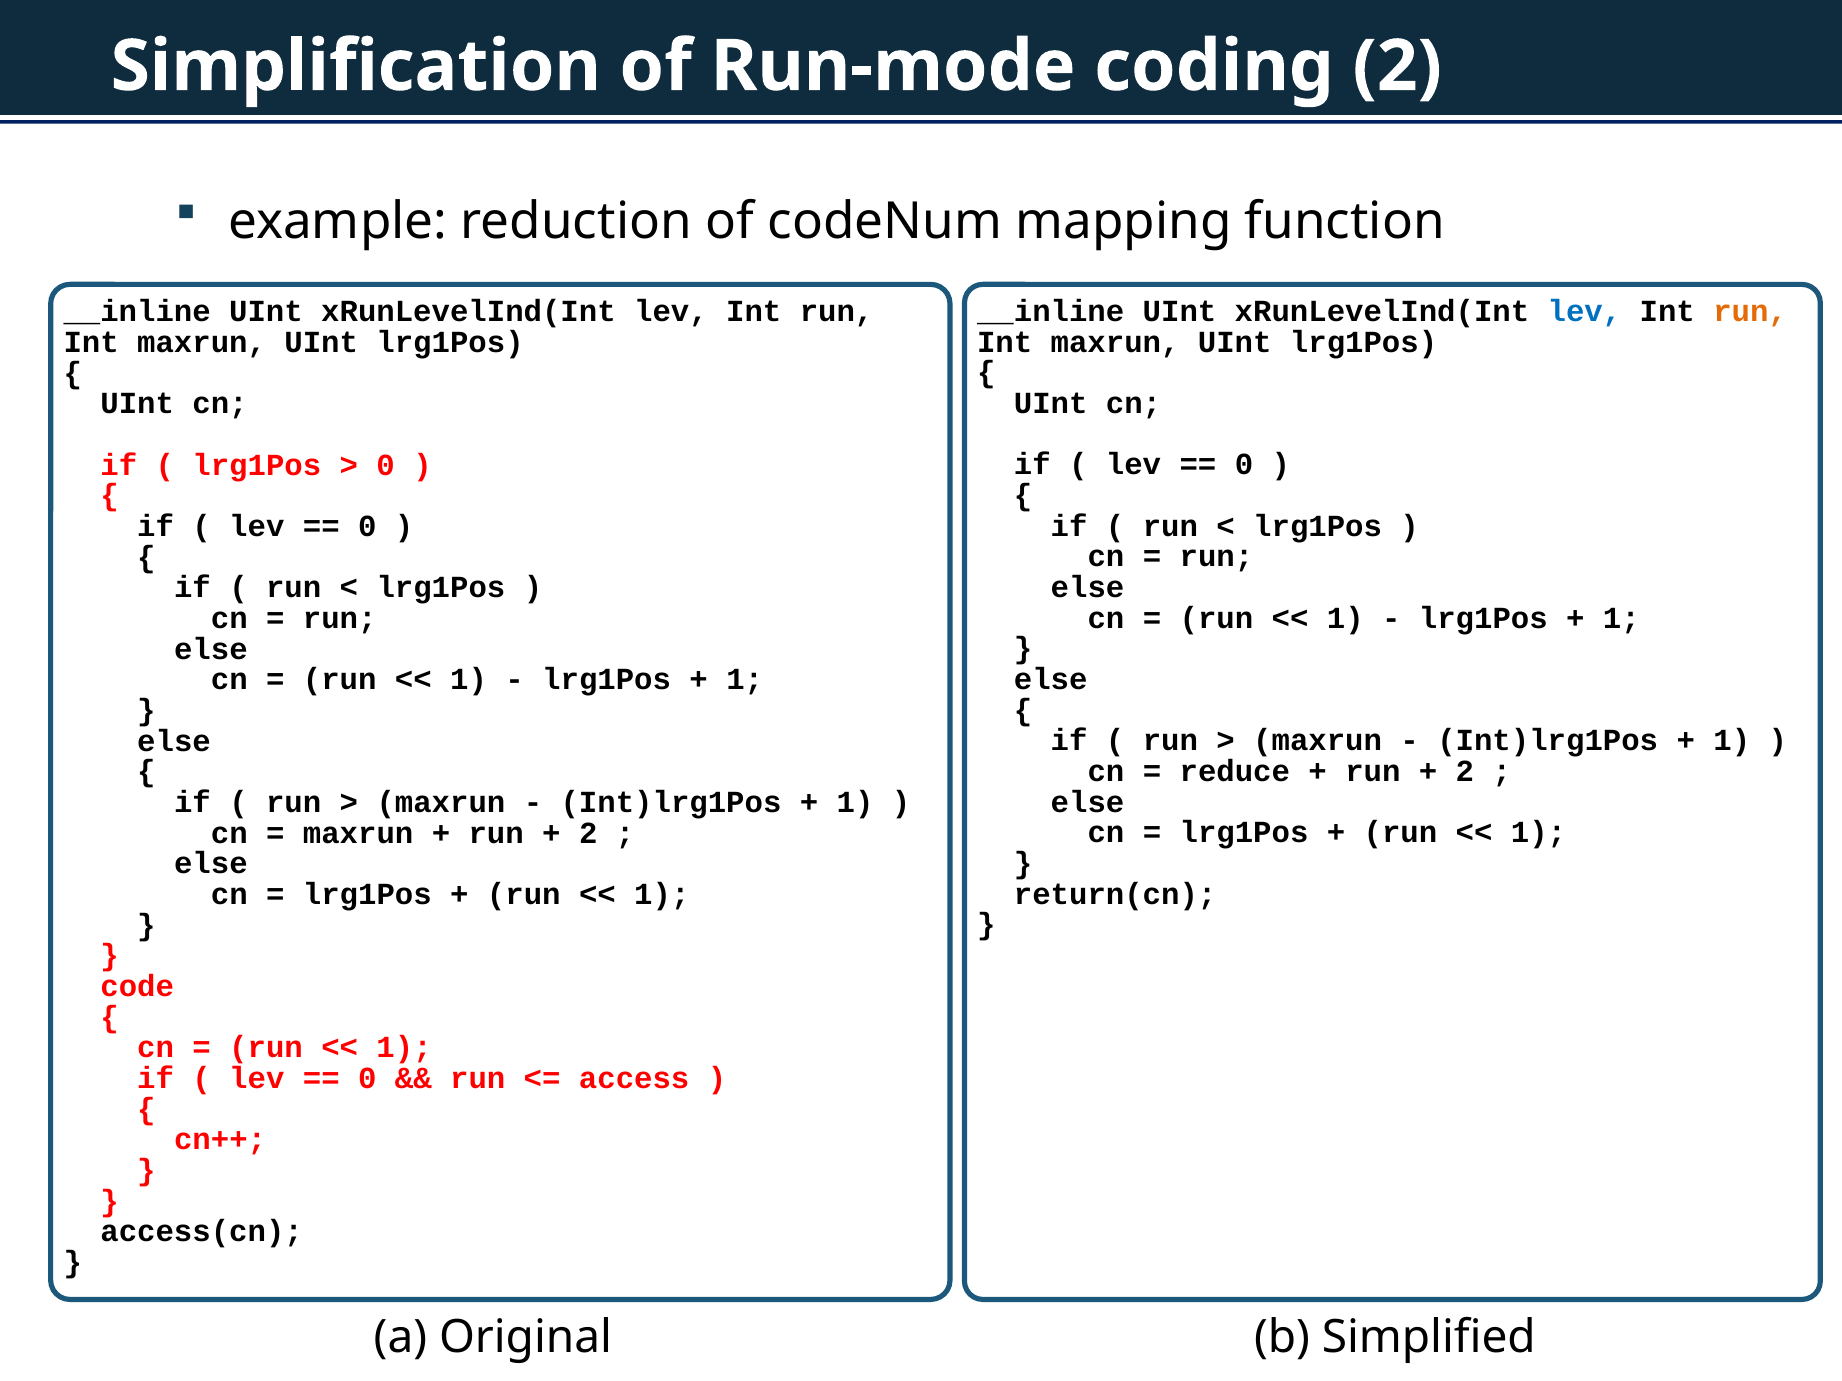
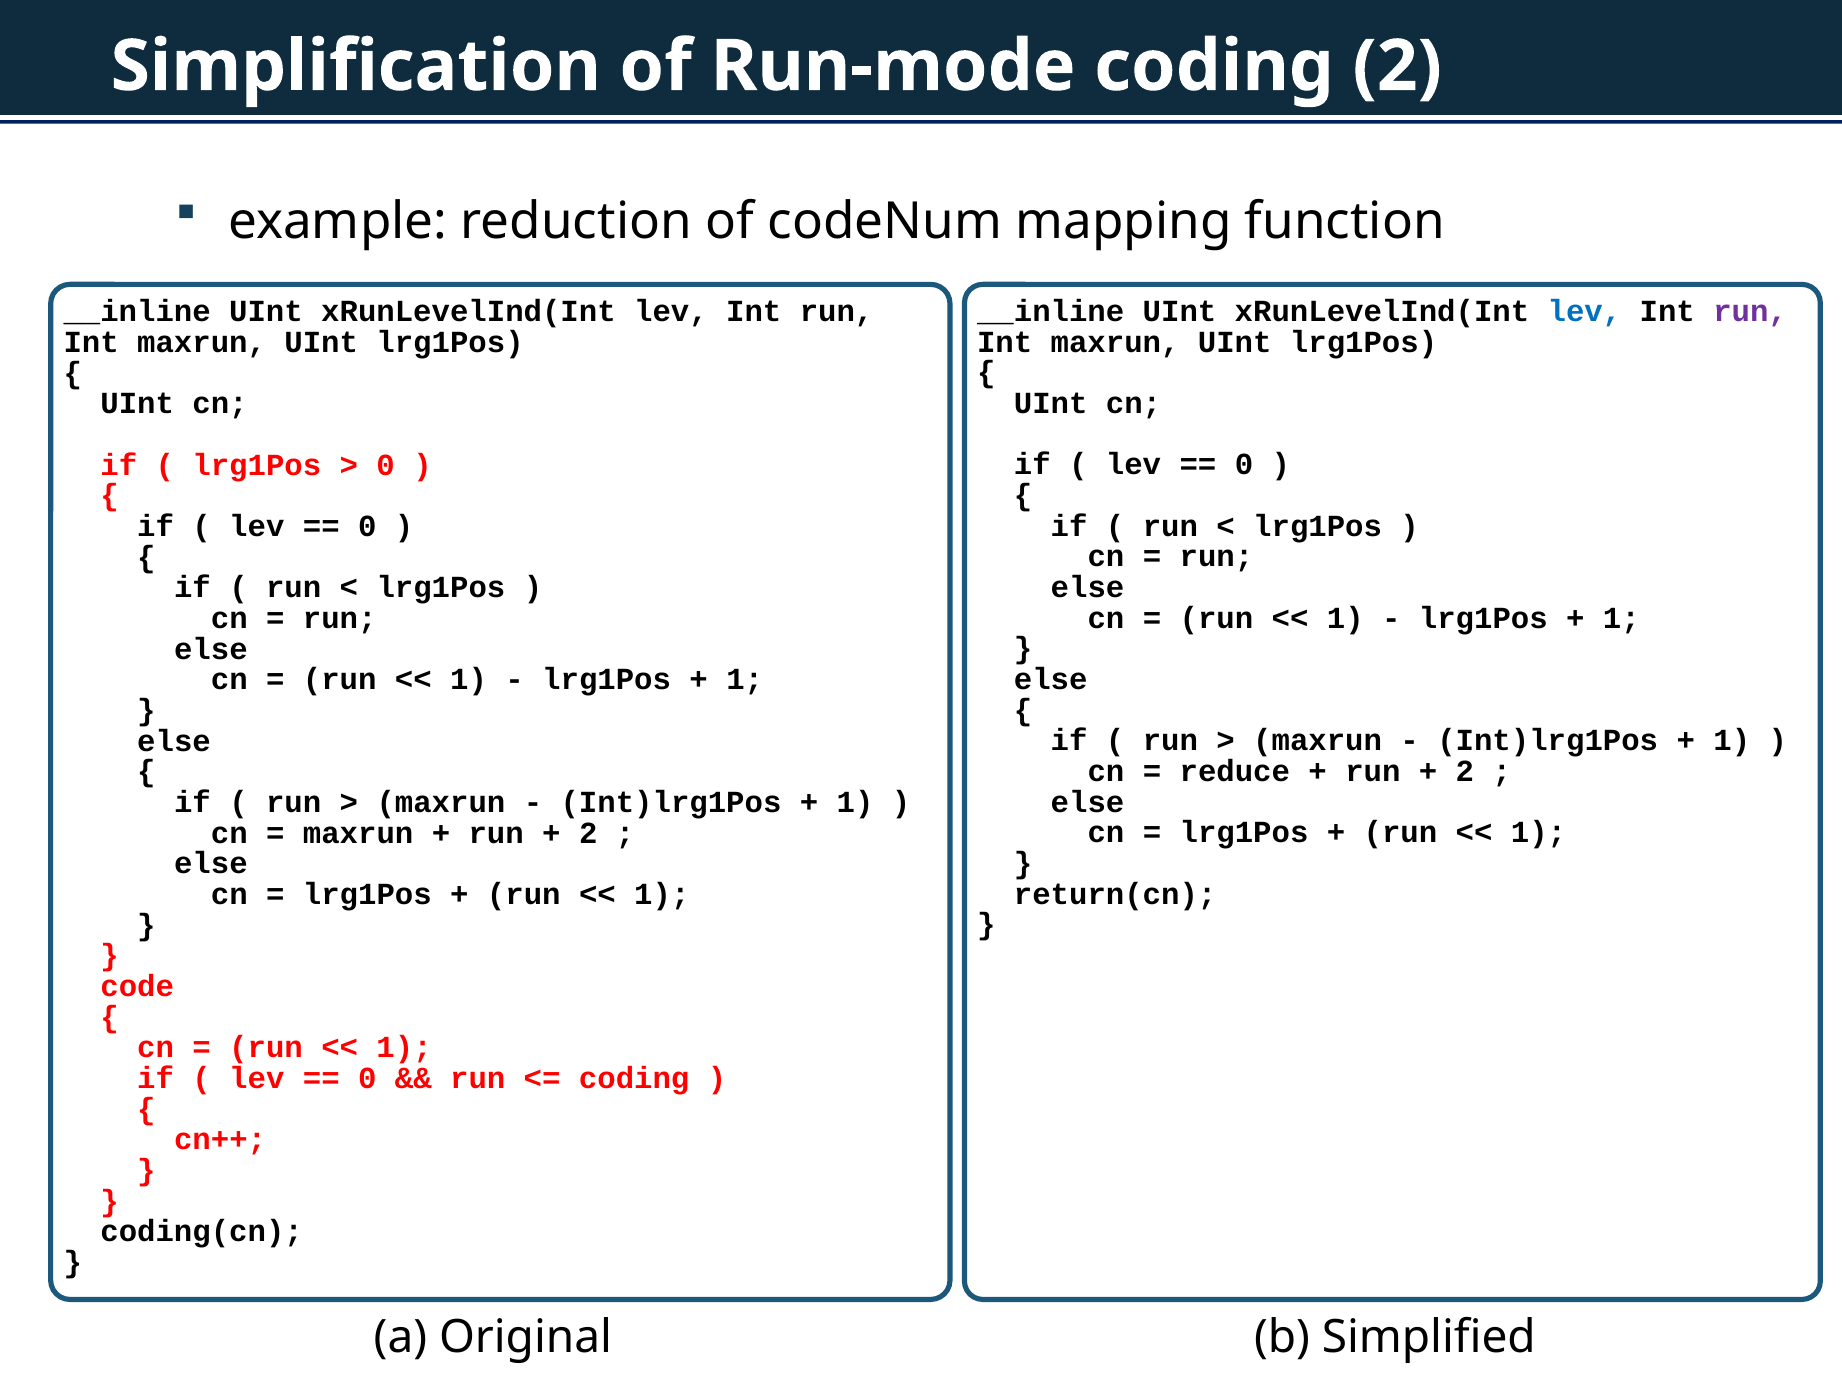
run colour: orange -> purple (1750, 311)
access: access -> coding (634, 1079)
access(cn: access(cn -> coding(cn (202, 1232)
